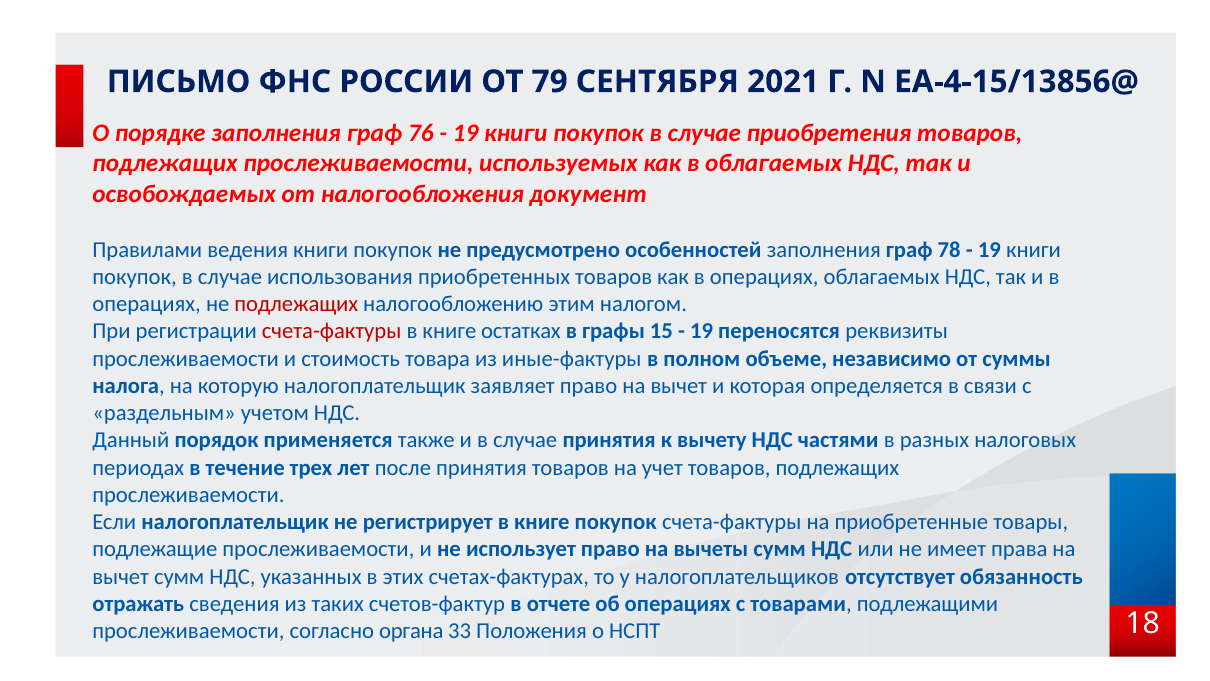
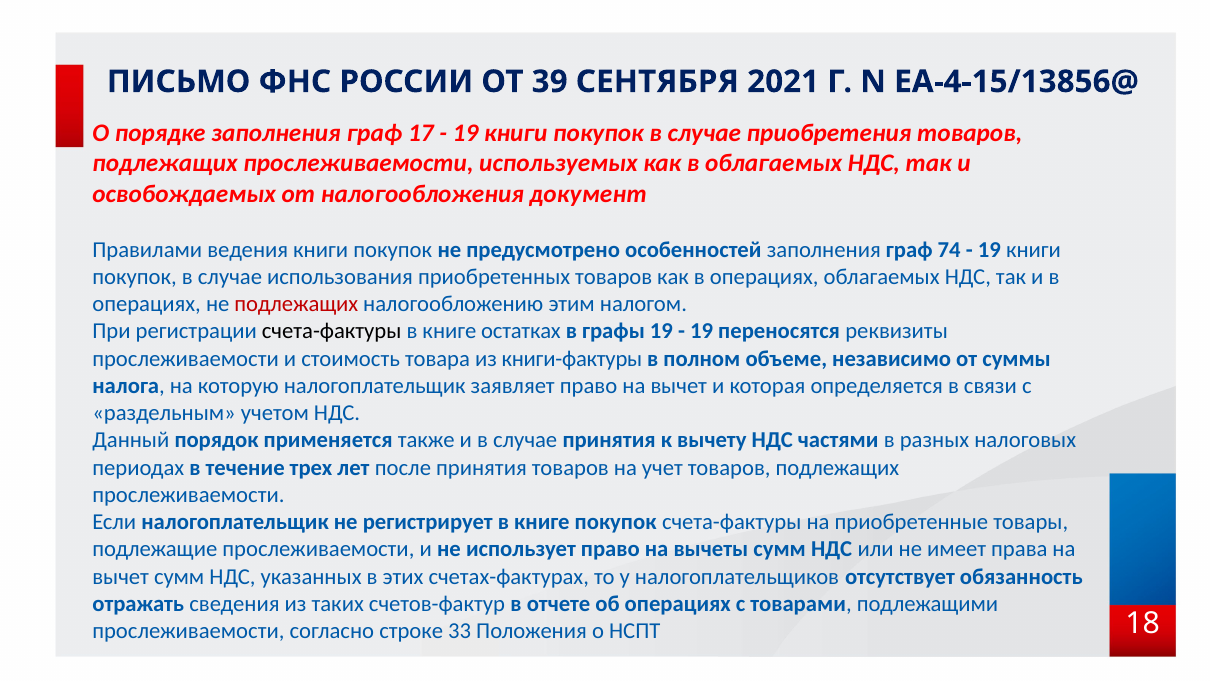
79: 79 -> 39 (550, 82)
76: 76 -> 17 (421, 133)
78: 78 -> 74 (949, 250)
счета-фактуры colour: red -> black (332, 331)
графы 15: 15 -> 19 (661, 331)
иные-фактуры: иные-фактуры -> книги-фактуры (572, 358)
органа: органа -> строке (411, 631)
